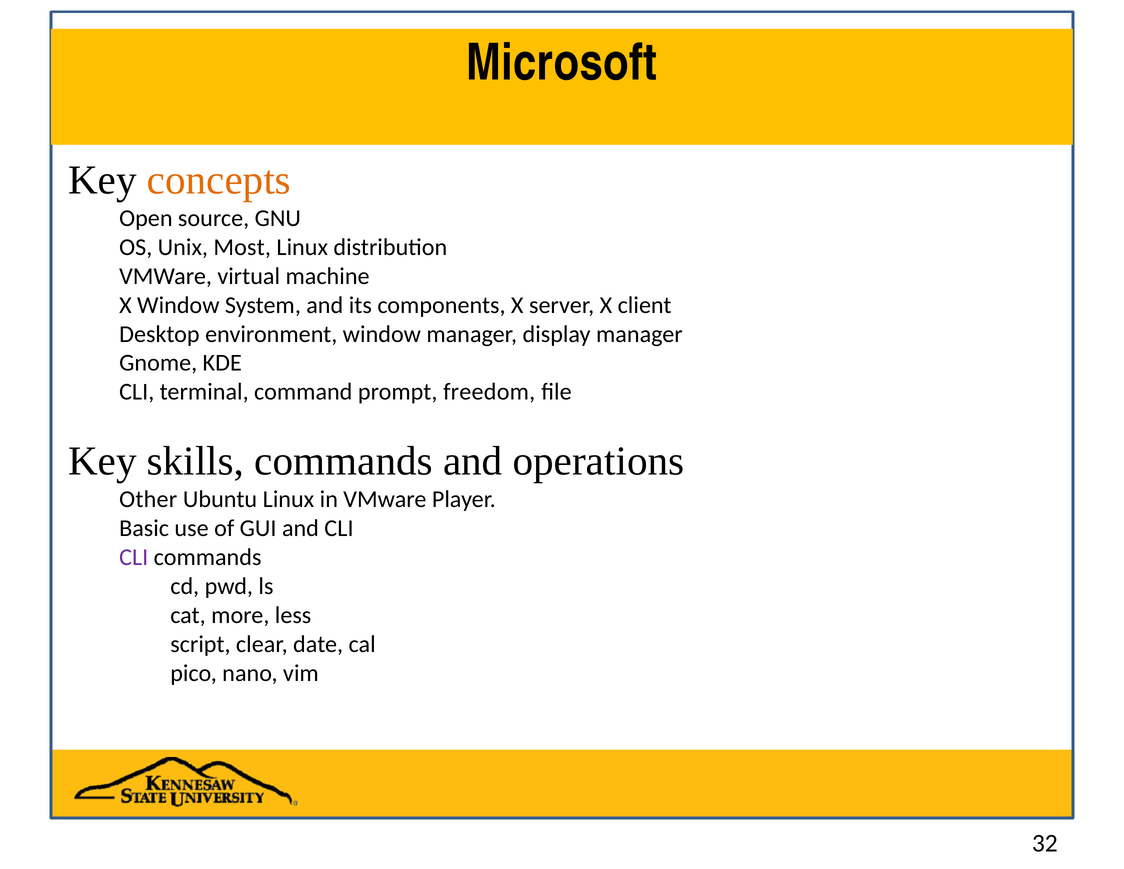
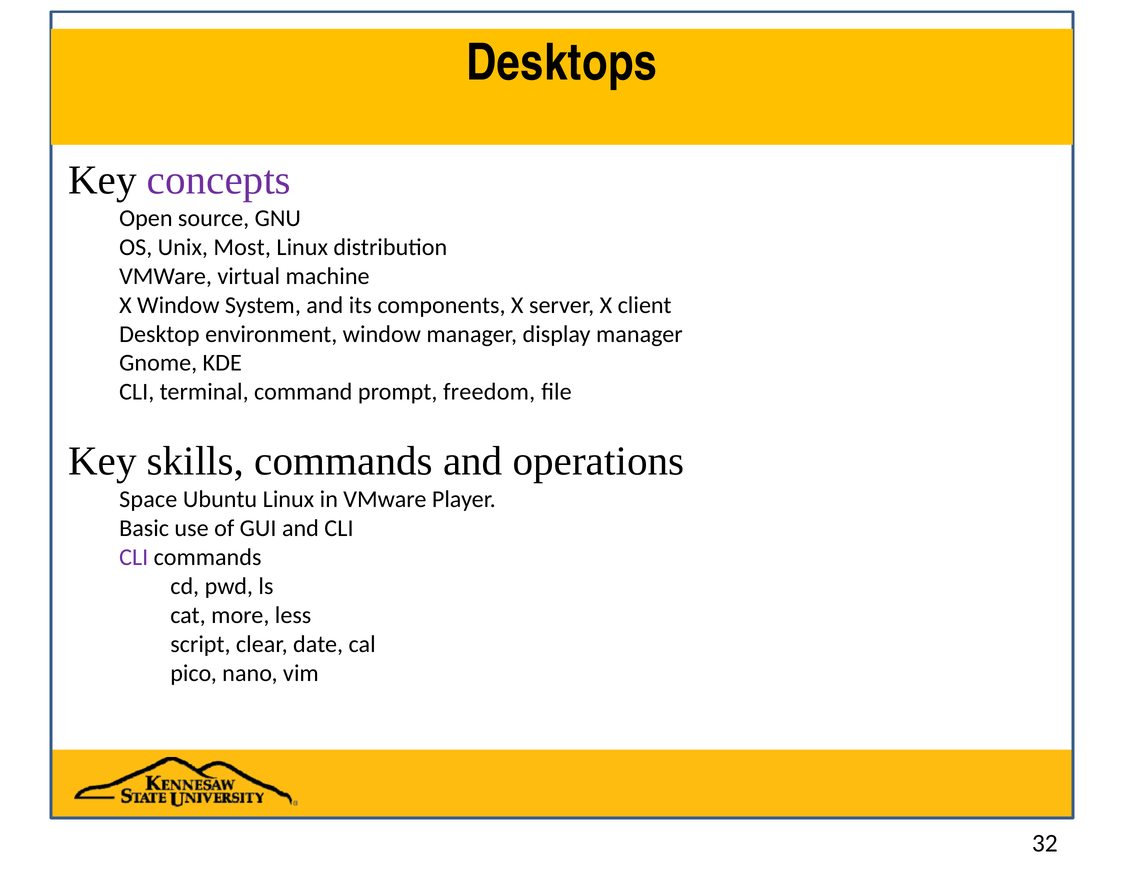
Microsoft: Microsoft -> Desktops (562, 63)
concepts colour: orange -> purple (219, 180)
Other: Other -> Space (148, 499)
